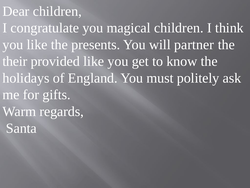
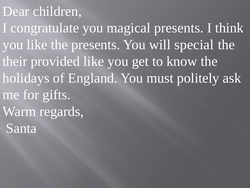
magical children: children -> presents (179, 28)
partner: partner -> special (194, 45)
